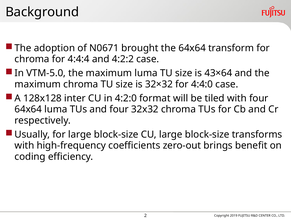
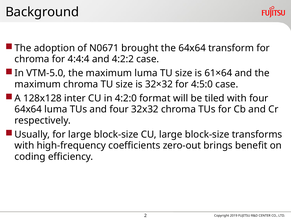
43×64: 43×64 -> 61×64 (218, 73)
4:4:0: 4:4:0 -> 4:5:0 (202, 84)
